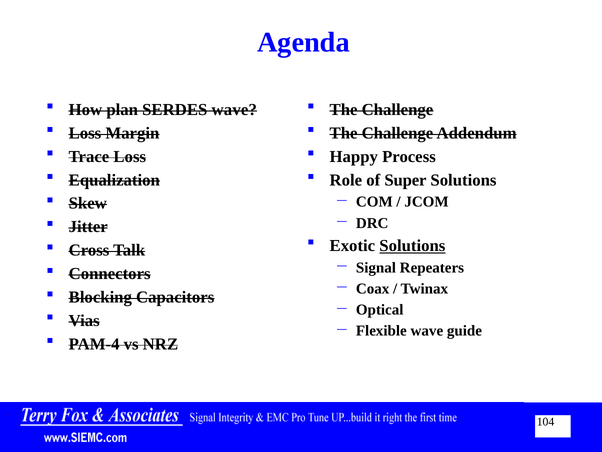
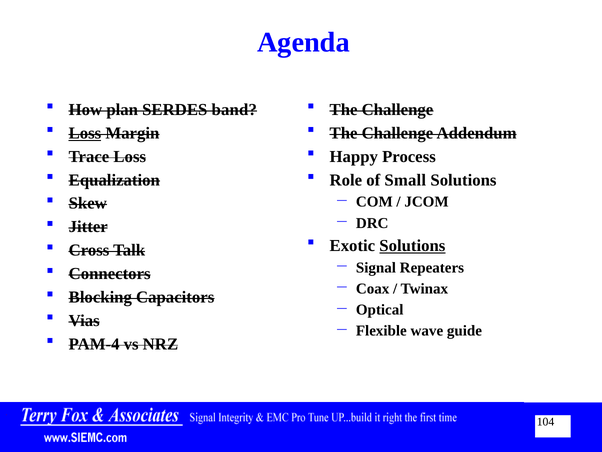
SERDES wave: wave -> band (234, 110)
Loss underline: none -> present (85, 133)
Super: Super -> Small (405, 180)
